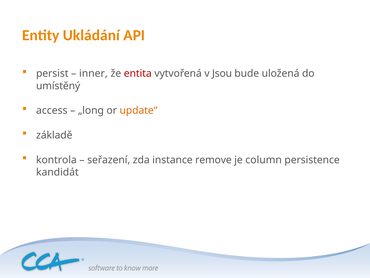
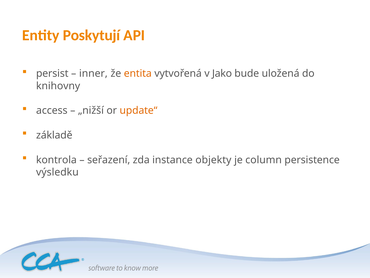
Ukládání: Ukládání -> Poskytují (91, 35)
entita colour: red -> orange (138, 73)
Jsou: Jsou -> Jako (222, 73)
umístěný: umístěný -> knihovny (58, 86)
„long: „long -> „nižší (91, 110)
remove: remove -> objekty (213, 160)
kandidát: kandidát -> výsledku (57, 172)
